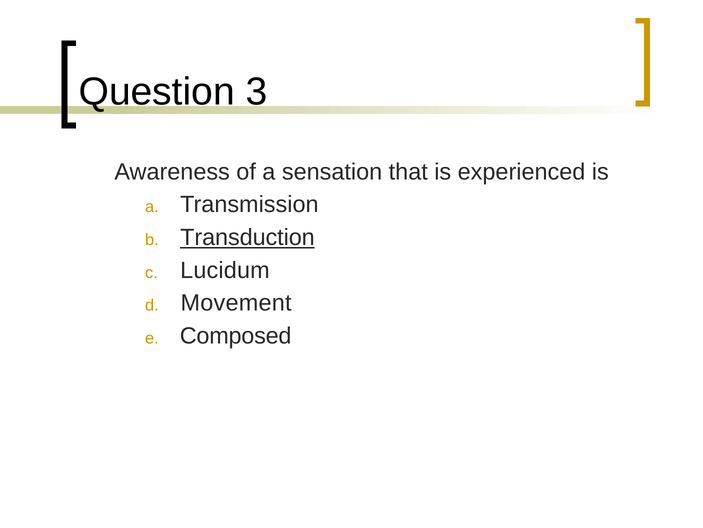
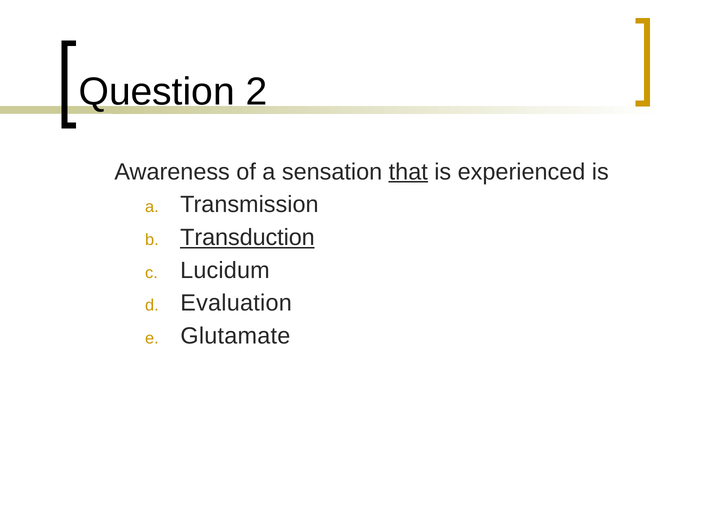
3: 3 -> 2 (256, 92)
that underline: none -> present (408, 172)
Movement: Movement -> Evaluation (236, 303)
Composed: Composed -> Glutamate (235, 336)
